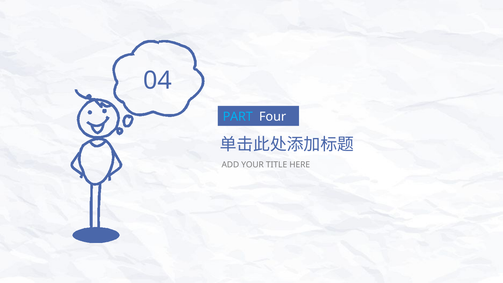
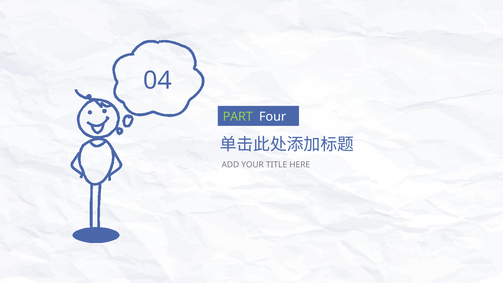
PART colour: light blue -> light green (238, 117)
